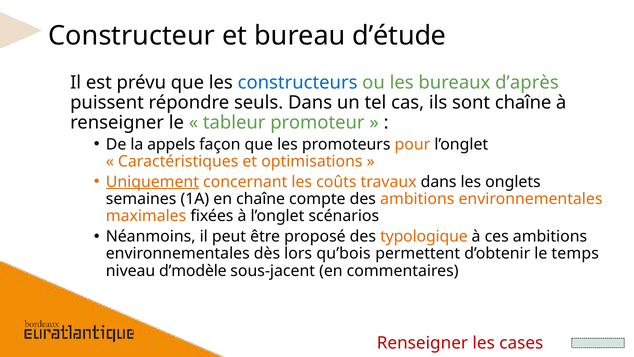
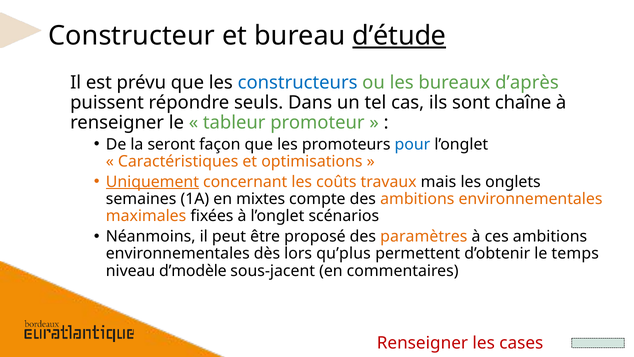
d’étude underline: none -> present (399, 36)
appels: appels -> seront (171, 144)
pour colour: orange -> blue (412, 144)
travaux dans: dans -> mais (439, 182)
en chaîne: chaîne -> mixtes (261, 199)
typologique: typologique -> paramètres (424, 236)
qu’bois: qu’bois -> qu’plus (344, 253)
